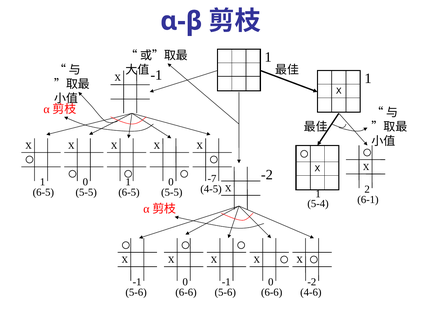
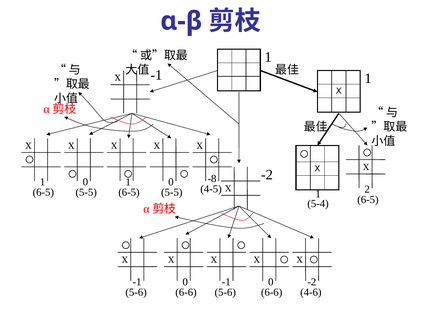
-7: -7 -> -8 (212, 179)
6-1: 6-1 -> 6-5 (368, 200)
